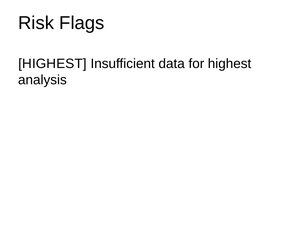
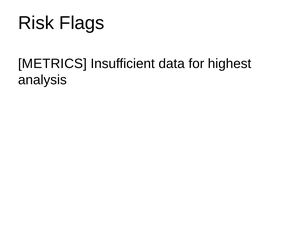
HIGHEST: HIGHEST -> METRICS (52, 64)
